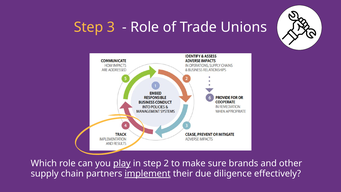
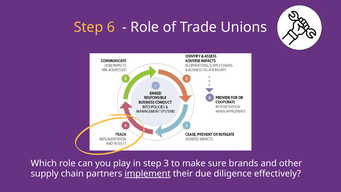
3: 3 -> 6 (111, 27)
play underline: present -> none (122, 163)
2: 2 -> 3 (166, 163)
